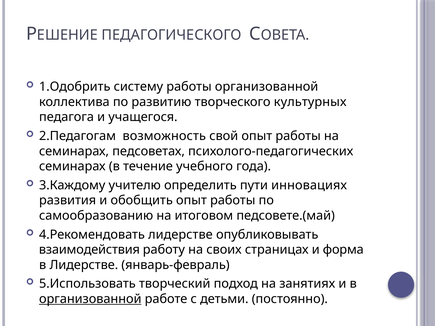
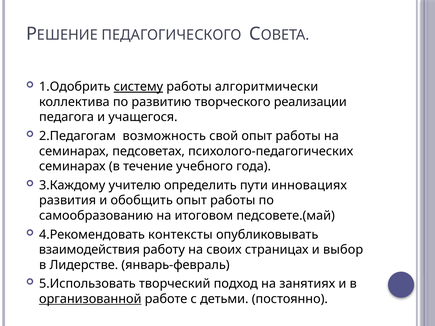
систему underline: none -> present (138, 87)
работы организованной: организованной -> алгоритмически (267, 87)
культурных: культурных -> реализации (310, 102)
4.Рекомендовать лидерстве: лидерстве -> контексты (180, 235)
форма: форма -> выбор (343, 250)
